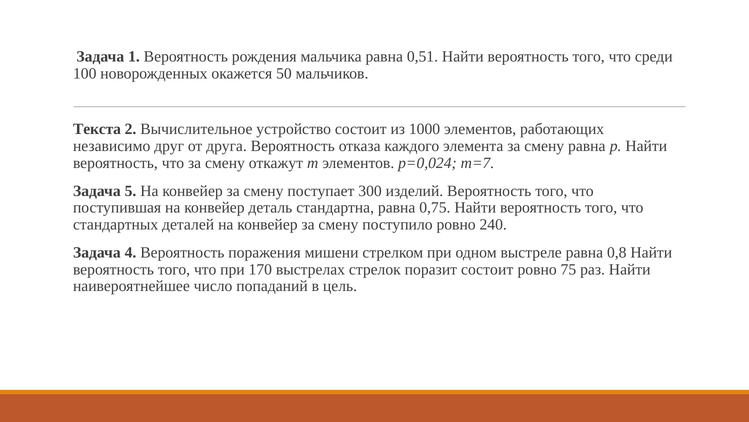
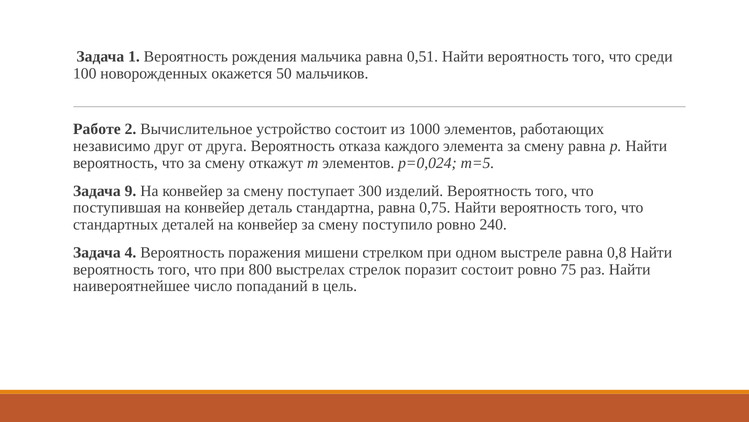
Текста: Текста -> Работе (97, 129)
m=7: m=7 -> m=5 (478, 163)
5: 5 -> 9 (131, 191)
170: 170 -> 800 (260, 269)
